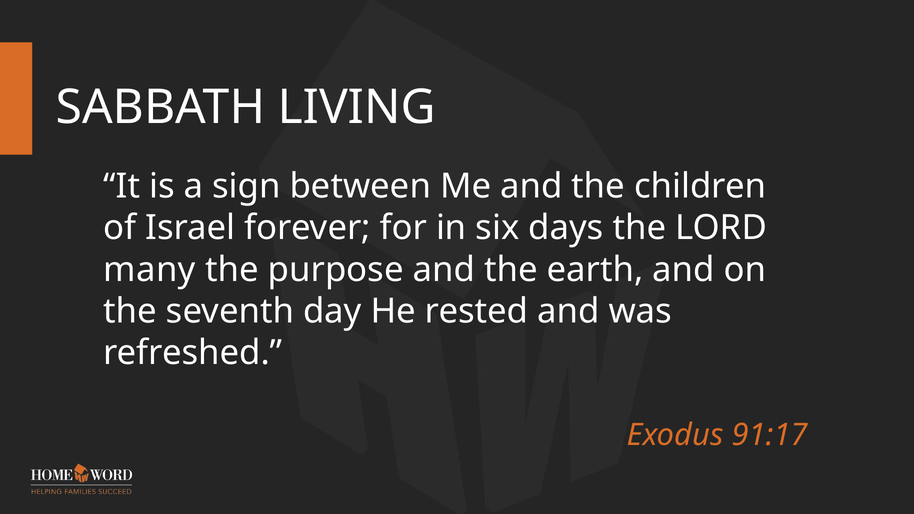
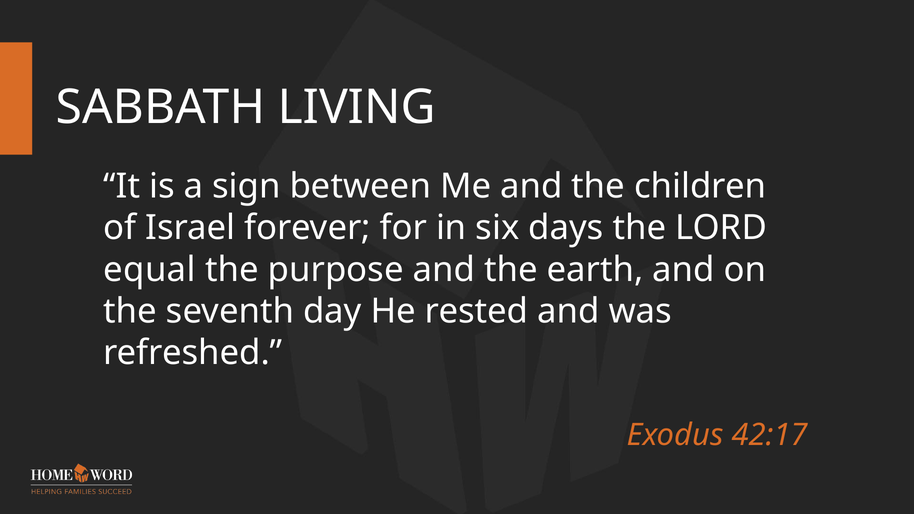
many: many -> equal (150, 270)
91:17: 91:17 -> 42:17 (770, 435)
